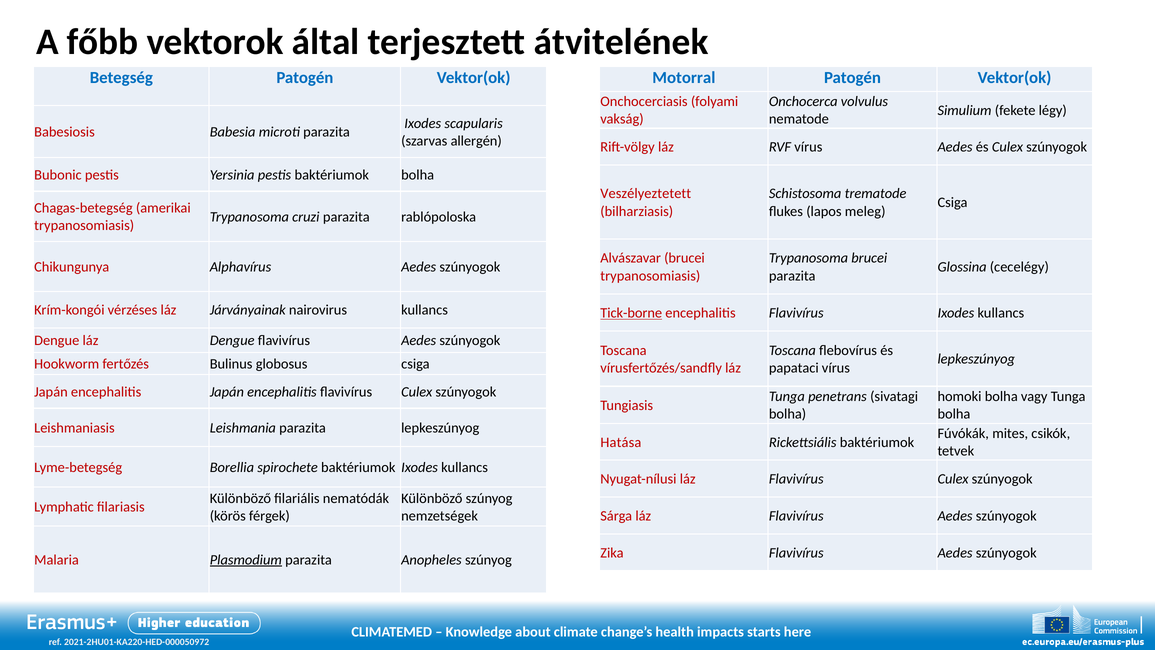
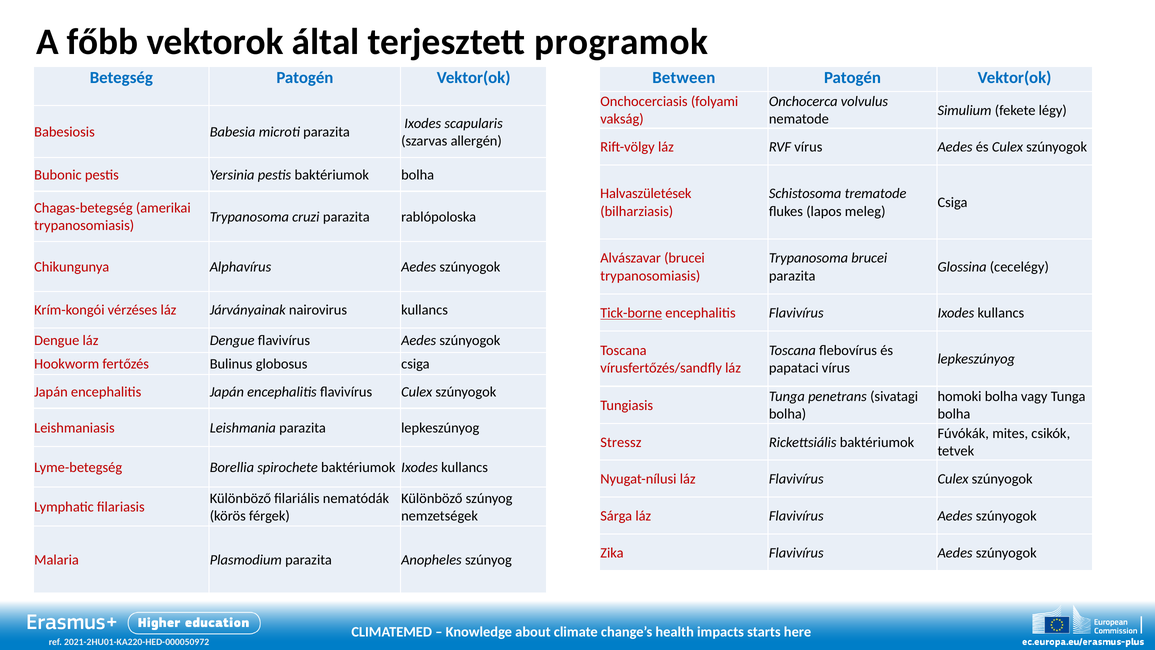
átvitelének: átvitelének -> programok (621, 42)
Motorral: Motorral -> Between (684, 78)
Veszélyeztetett: Veszélyeztetett -> Halvaszületések (646, 194)
Hatása: Hatása -> Stressz (621, 442)
Plasmodium underline: present -> none (246, 560)
